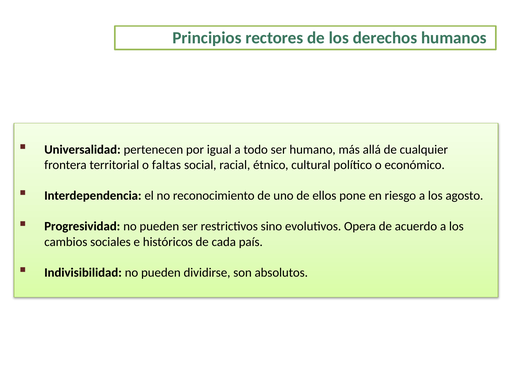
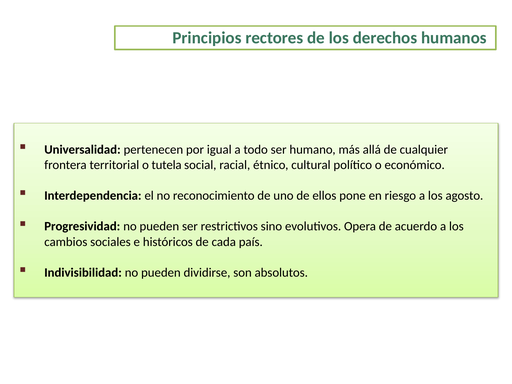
faltas: faltas -> tutela (167, 165)
